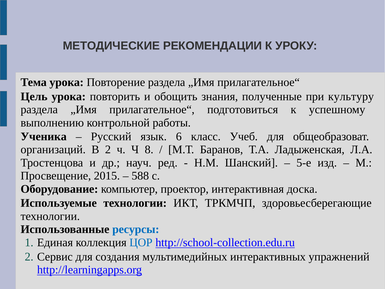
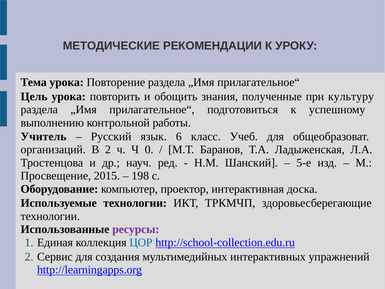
Ученика: Ученика -> Учитель (44, 136)
8: 8 -> 0 (149, 149)
588: 588 -> 198 (140, 175)
ресурсы colour: blue -> purple (136, 229)
